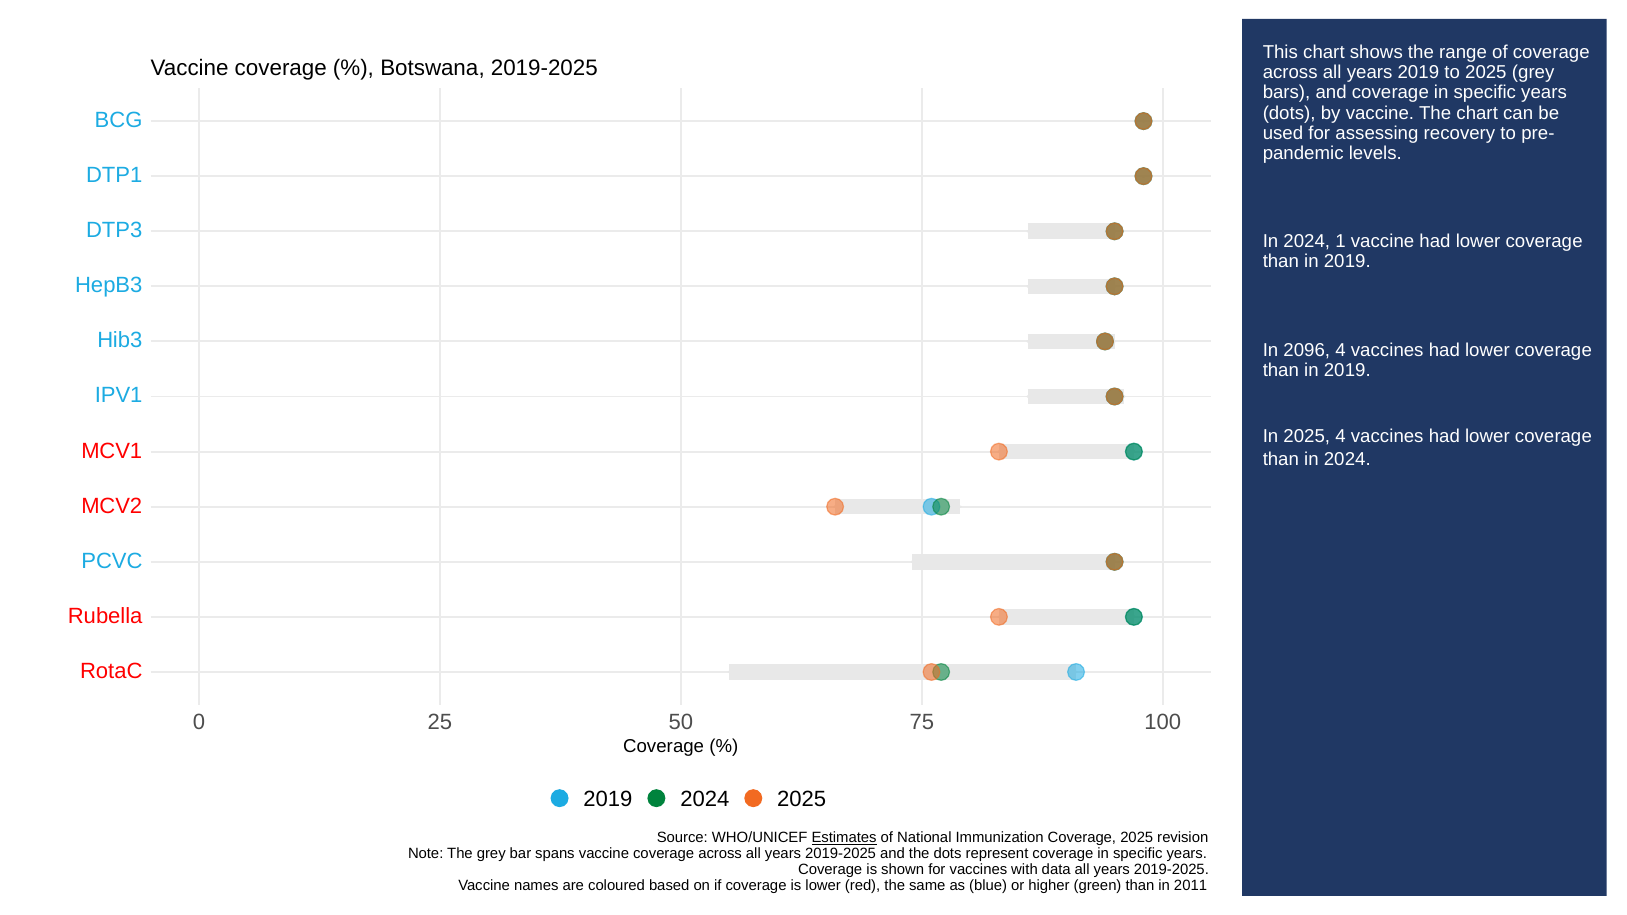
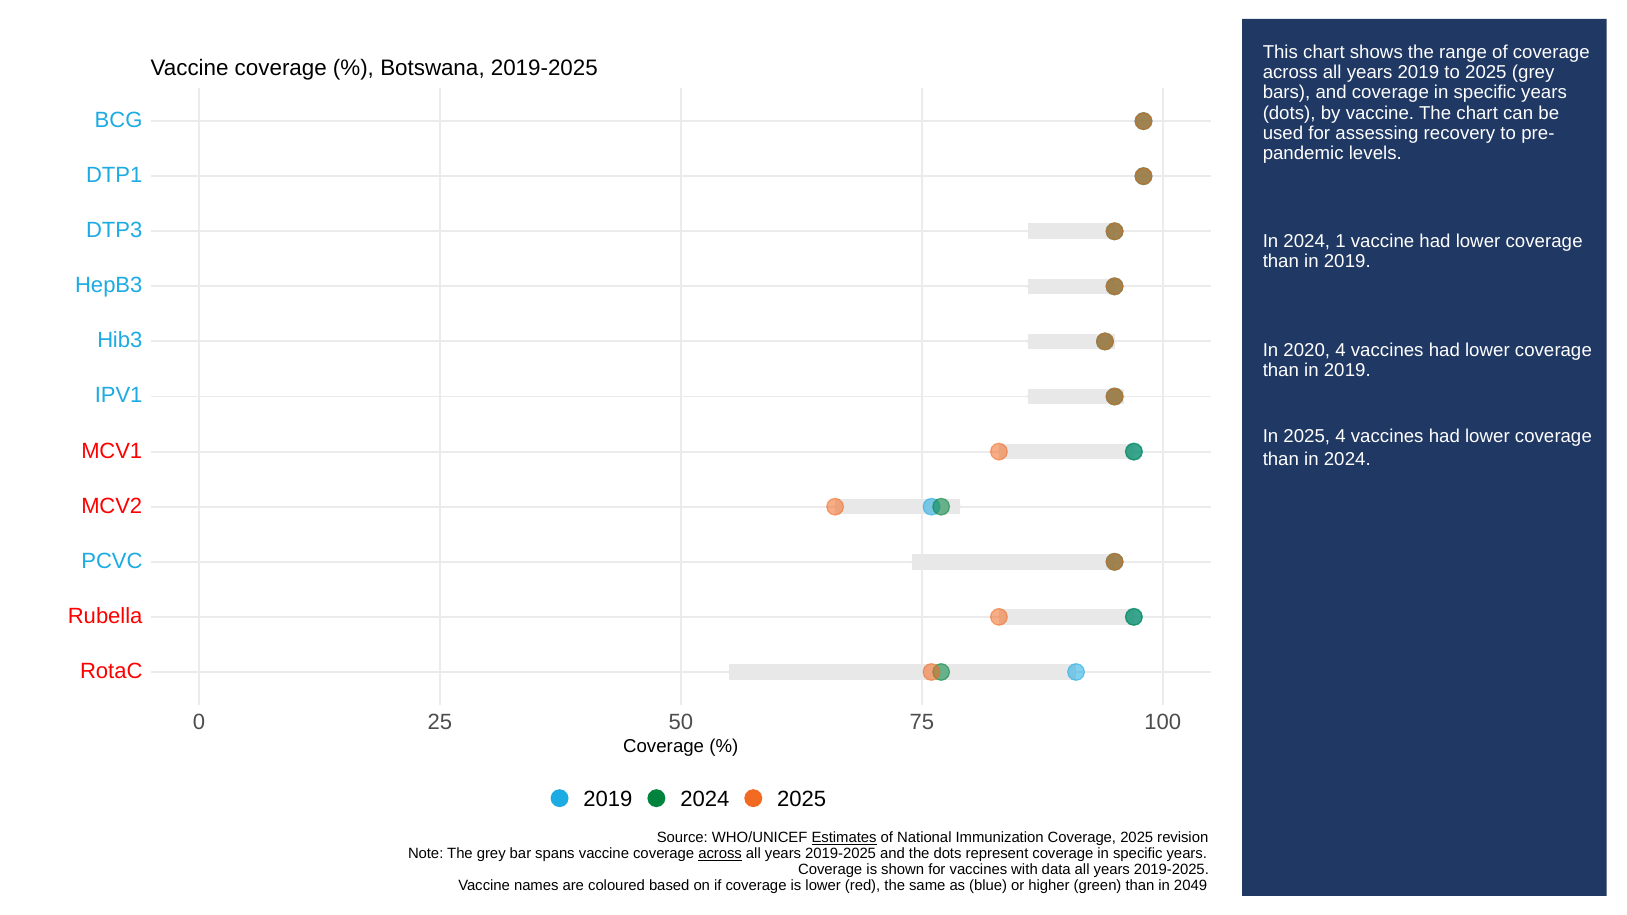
2096: 2096 -> 2020 (1307, 350)
across underline: none -> present (720, 854)
2011: 2011 -> 2049 (1191, 886)
